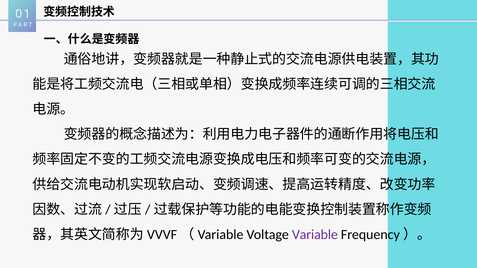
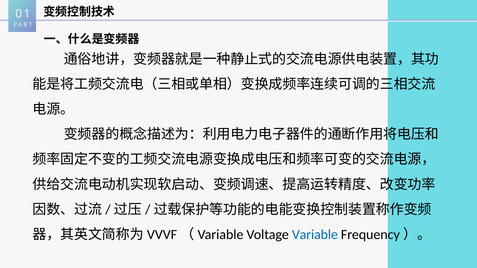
Variable colour: purple -> blue (315, 235)
